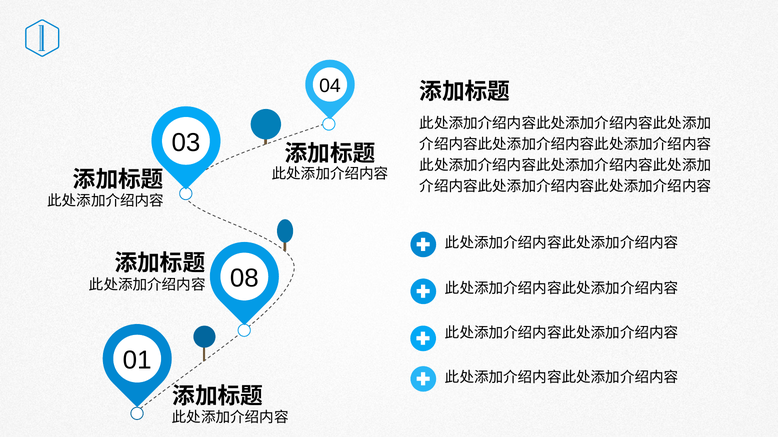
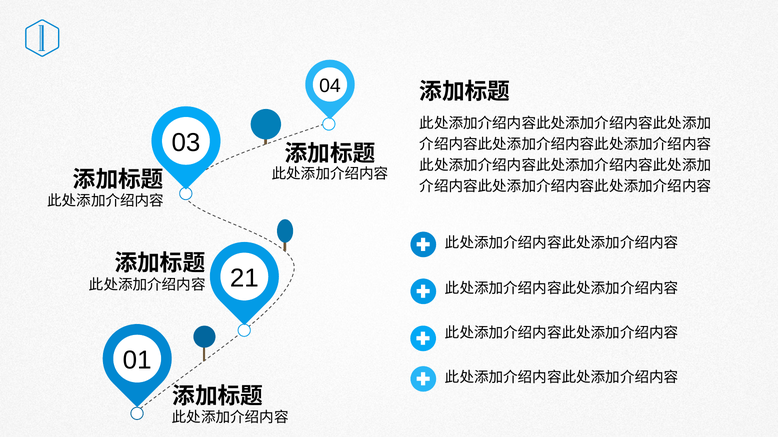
08: 08 -> 21 (244, 279)
